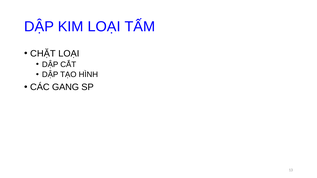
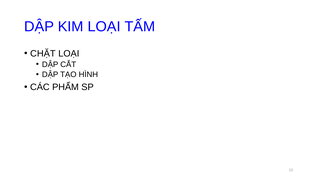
GANG: GANG -> PHẨM (65, 87)
